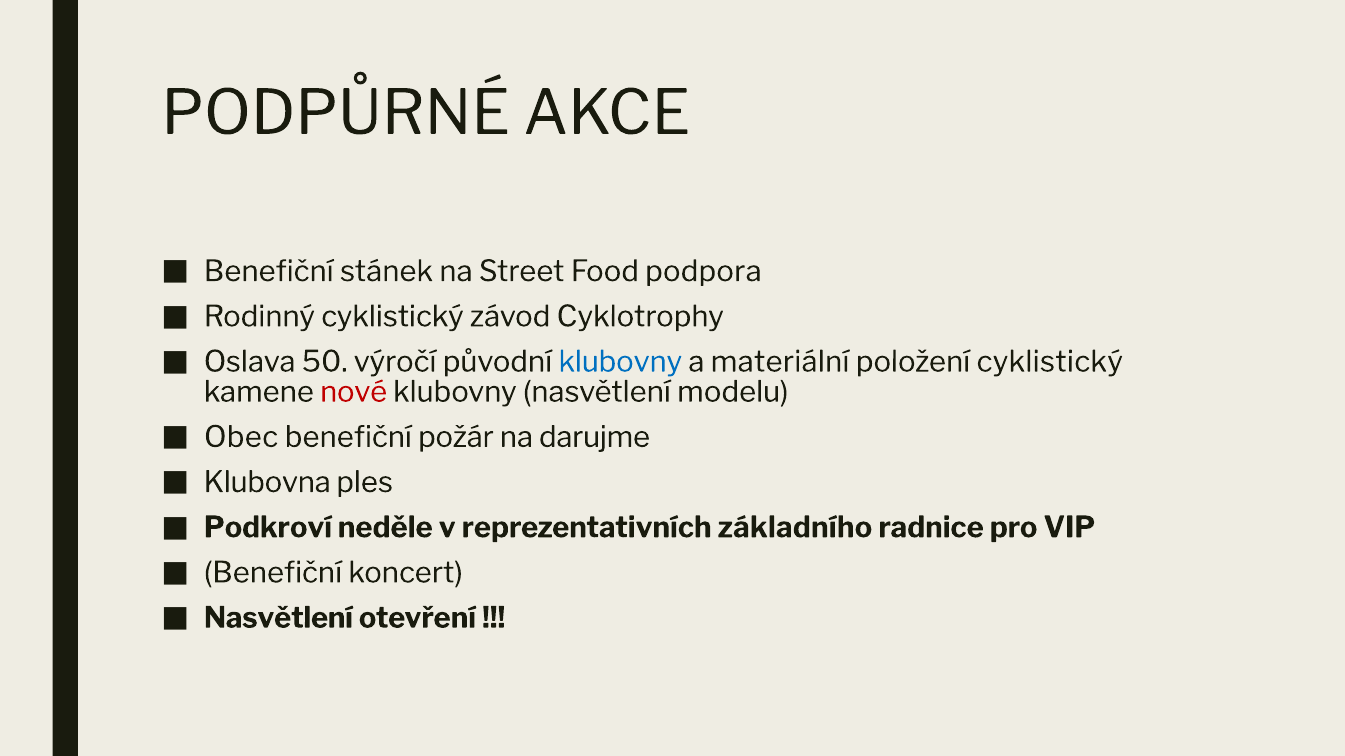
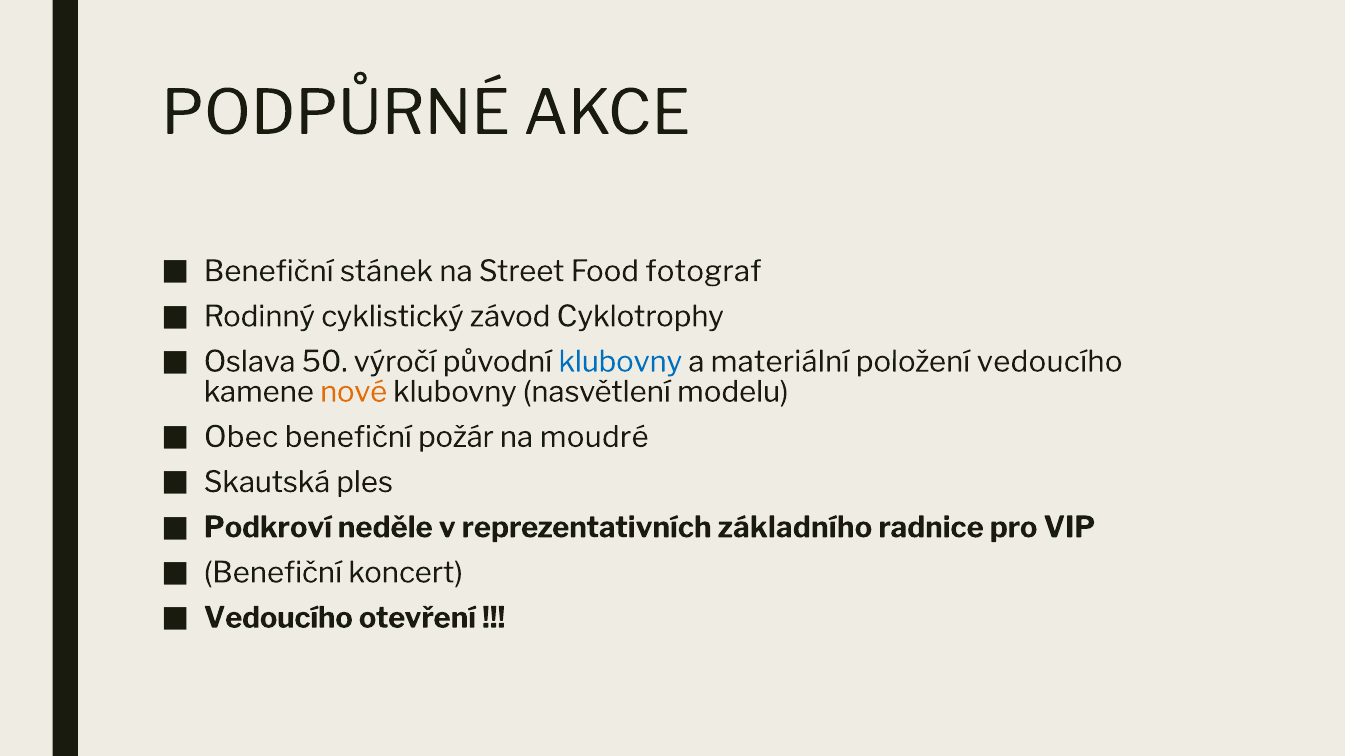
podpora: podpora -> fotograf (703, 272)
položení cyklistický: cyklistický -> vedoucího (1050, 362)
nové colour: red -> orange (354, 392)
darujme: darujme -> moudré (594, 437)
Klubovna: Klubovna -> Skautská (267, 483)
Nasvětlení: Nasvětlení -> Vedoucího (278, 618)
